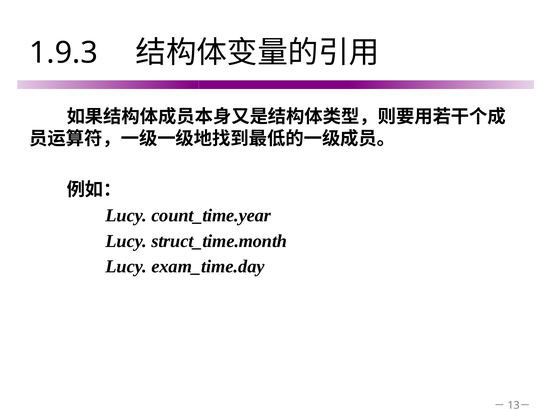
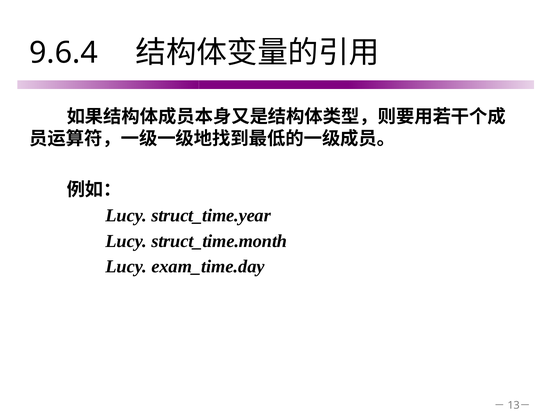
1.9.3: 1.9.3 -> 9.6.4 (64, 53)
count_time.year: count_time.year -> struct_time.year (211, 216)
